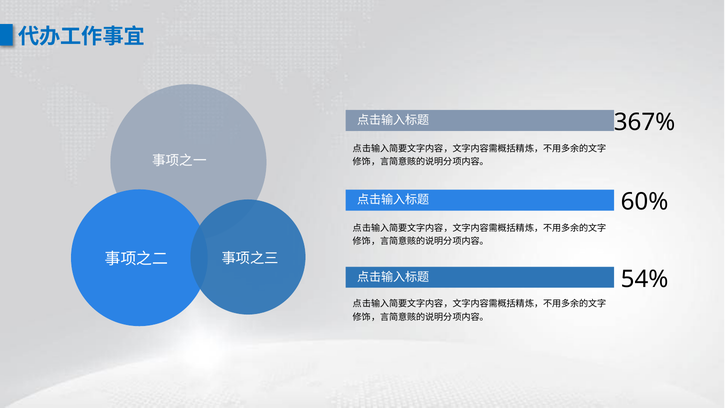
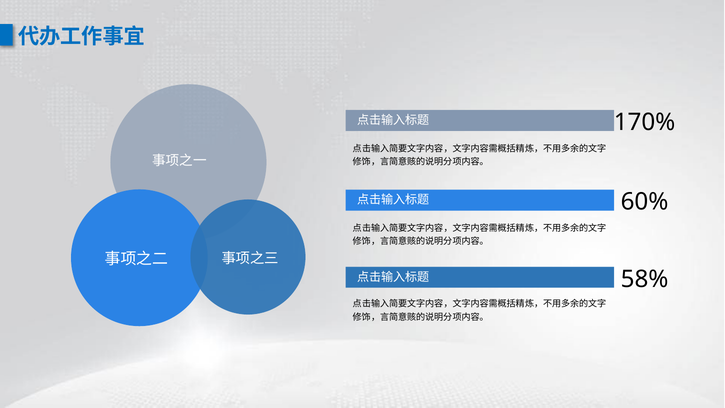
367%: 367% -> 170% (645, 122)
54%: 54% -> 58% (645, 279)
